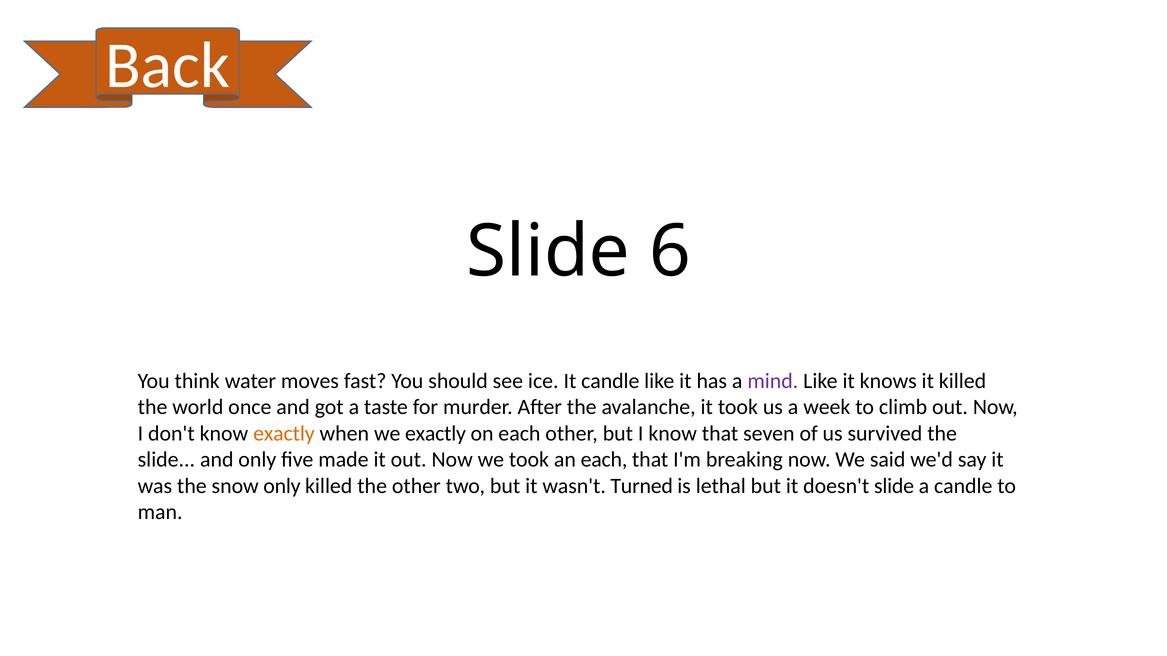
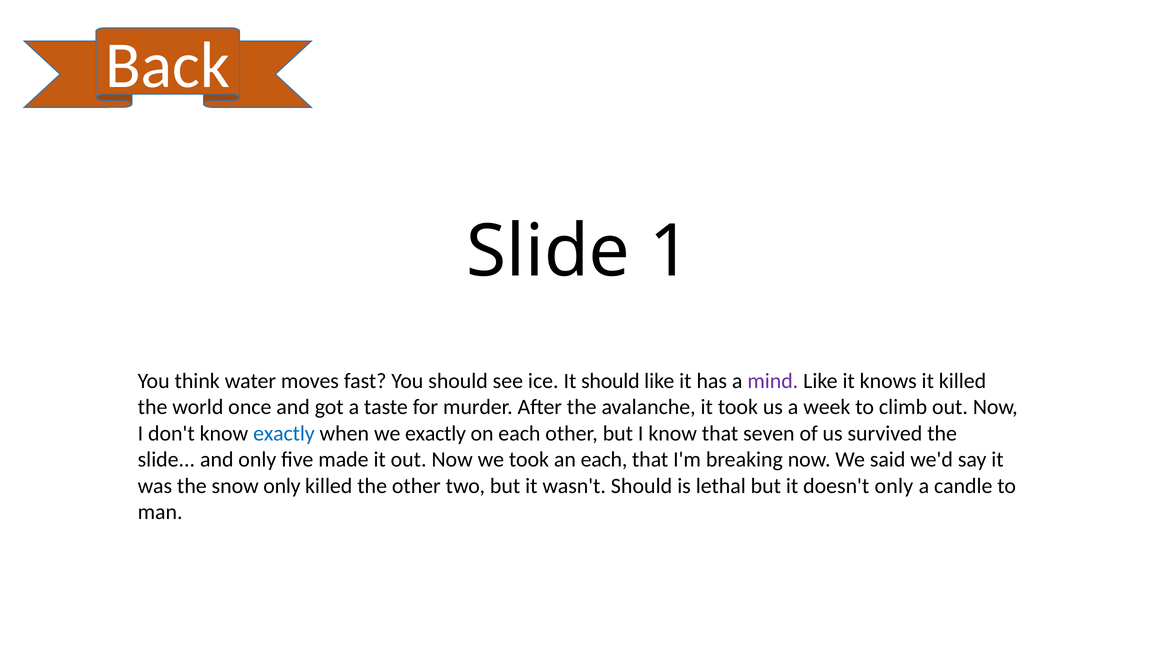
6: 6 -> 1 (670, 252)
It candle: candle -> should (610, 381)
exactly colour: orange -> blue (284, 434)
wasn't Turned: Turned -> Should (642, 486)
doesn't slide: slide -> only (894, 486)
